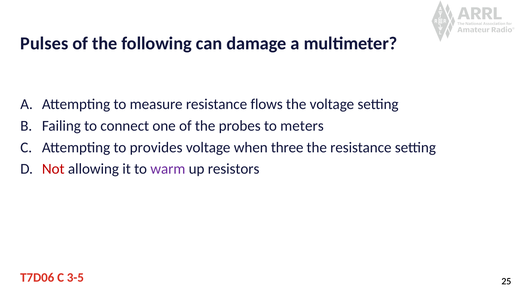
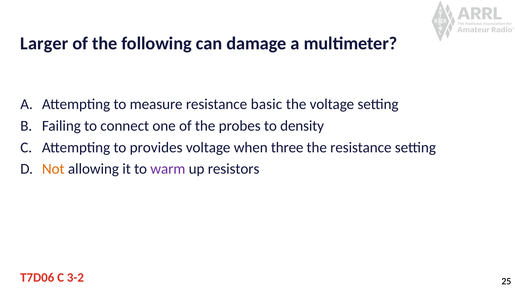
Pulses: Pulses -> Larger (44, 43)
flows: flows -> basic (267, 104)
meters: meters -> density (302, 126)
Not colour: red -> orange (53, 169)
3-5: 3-5 -> 3-2 (75, 277)
